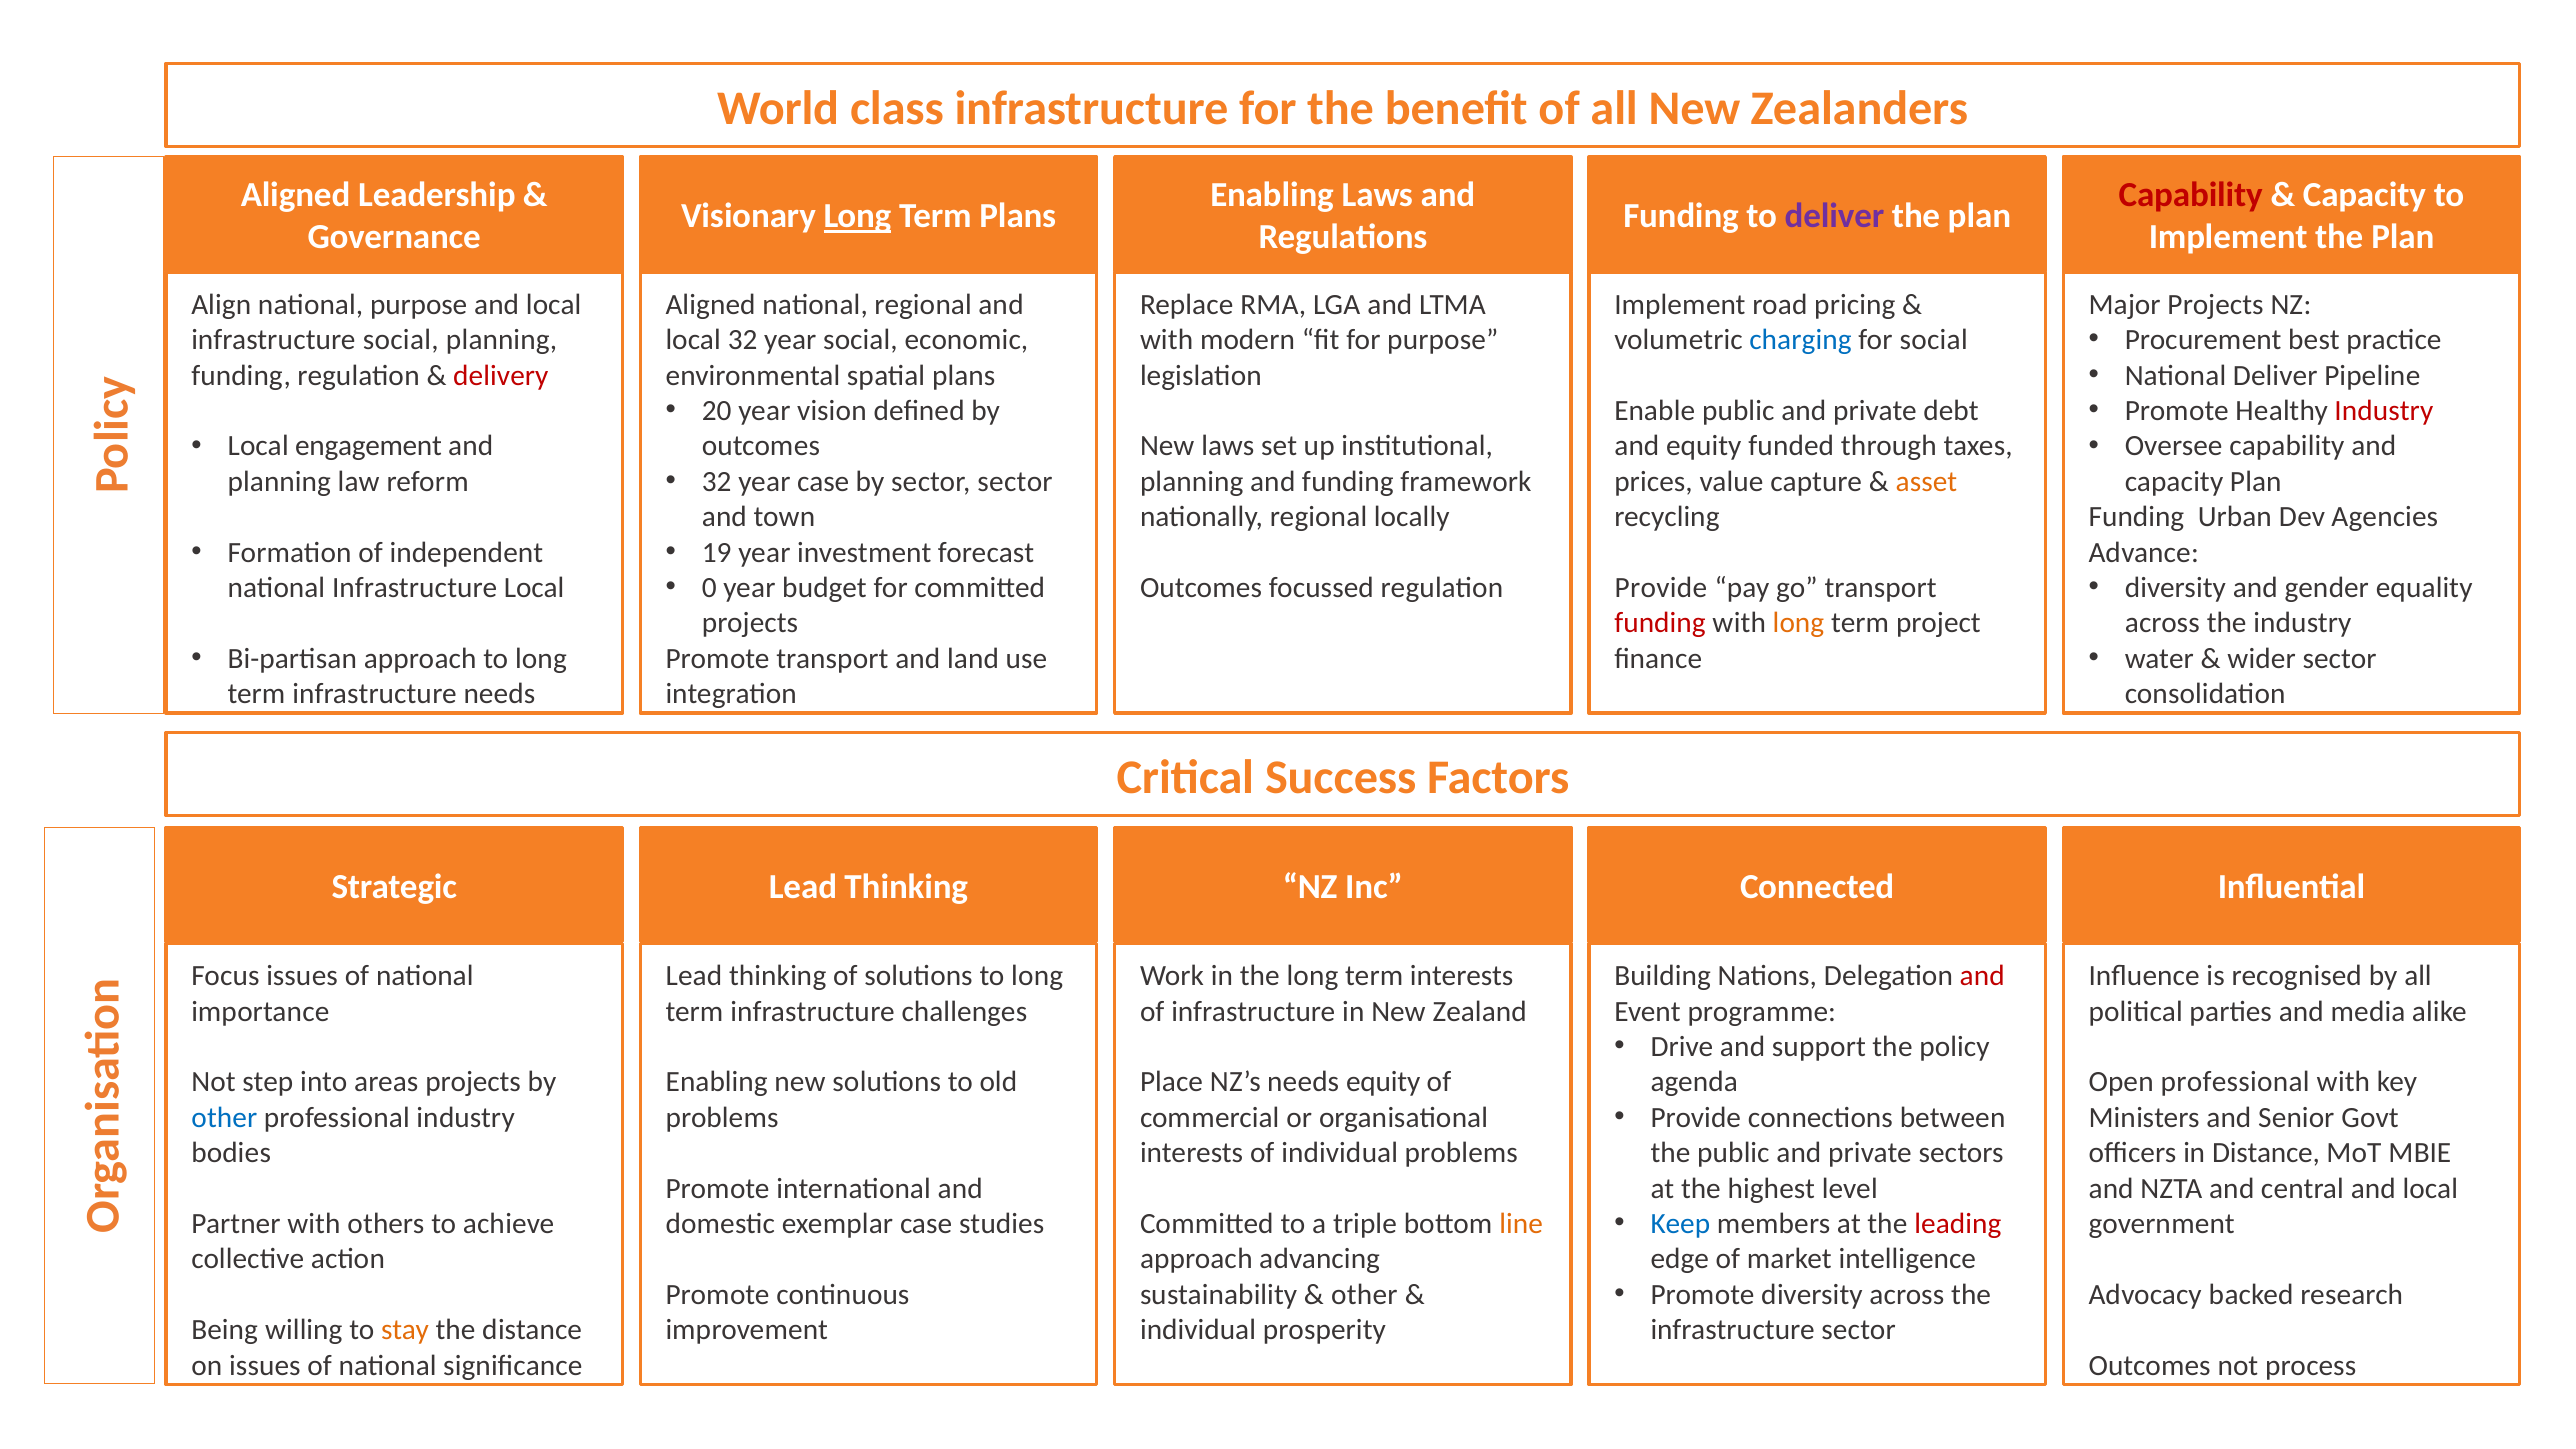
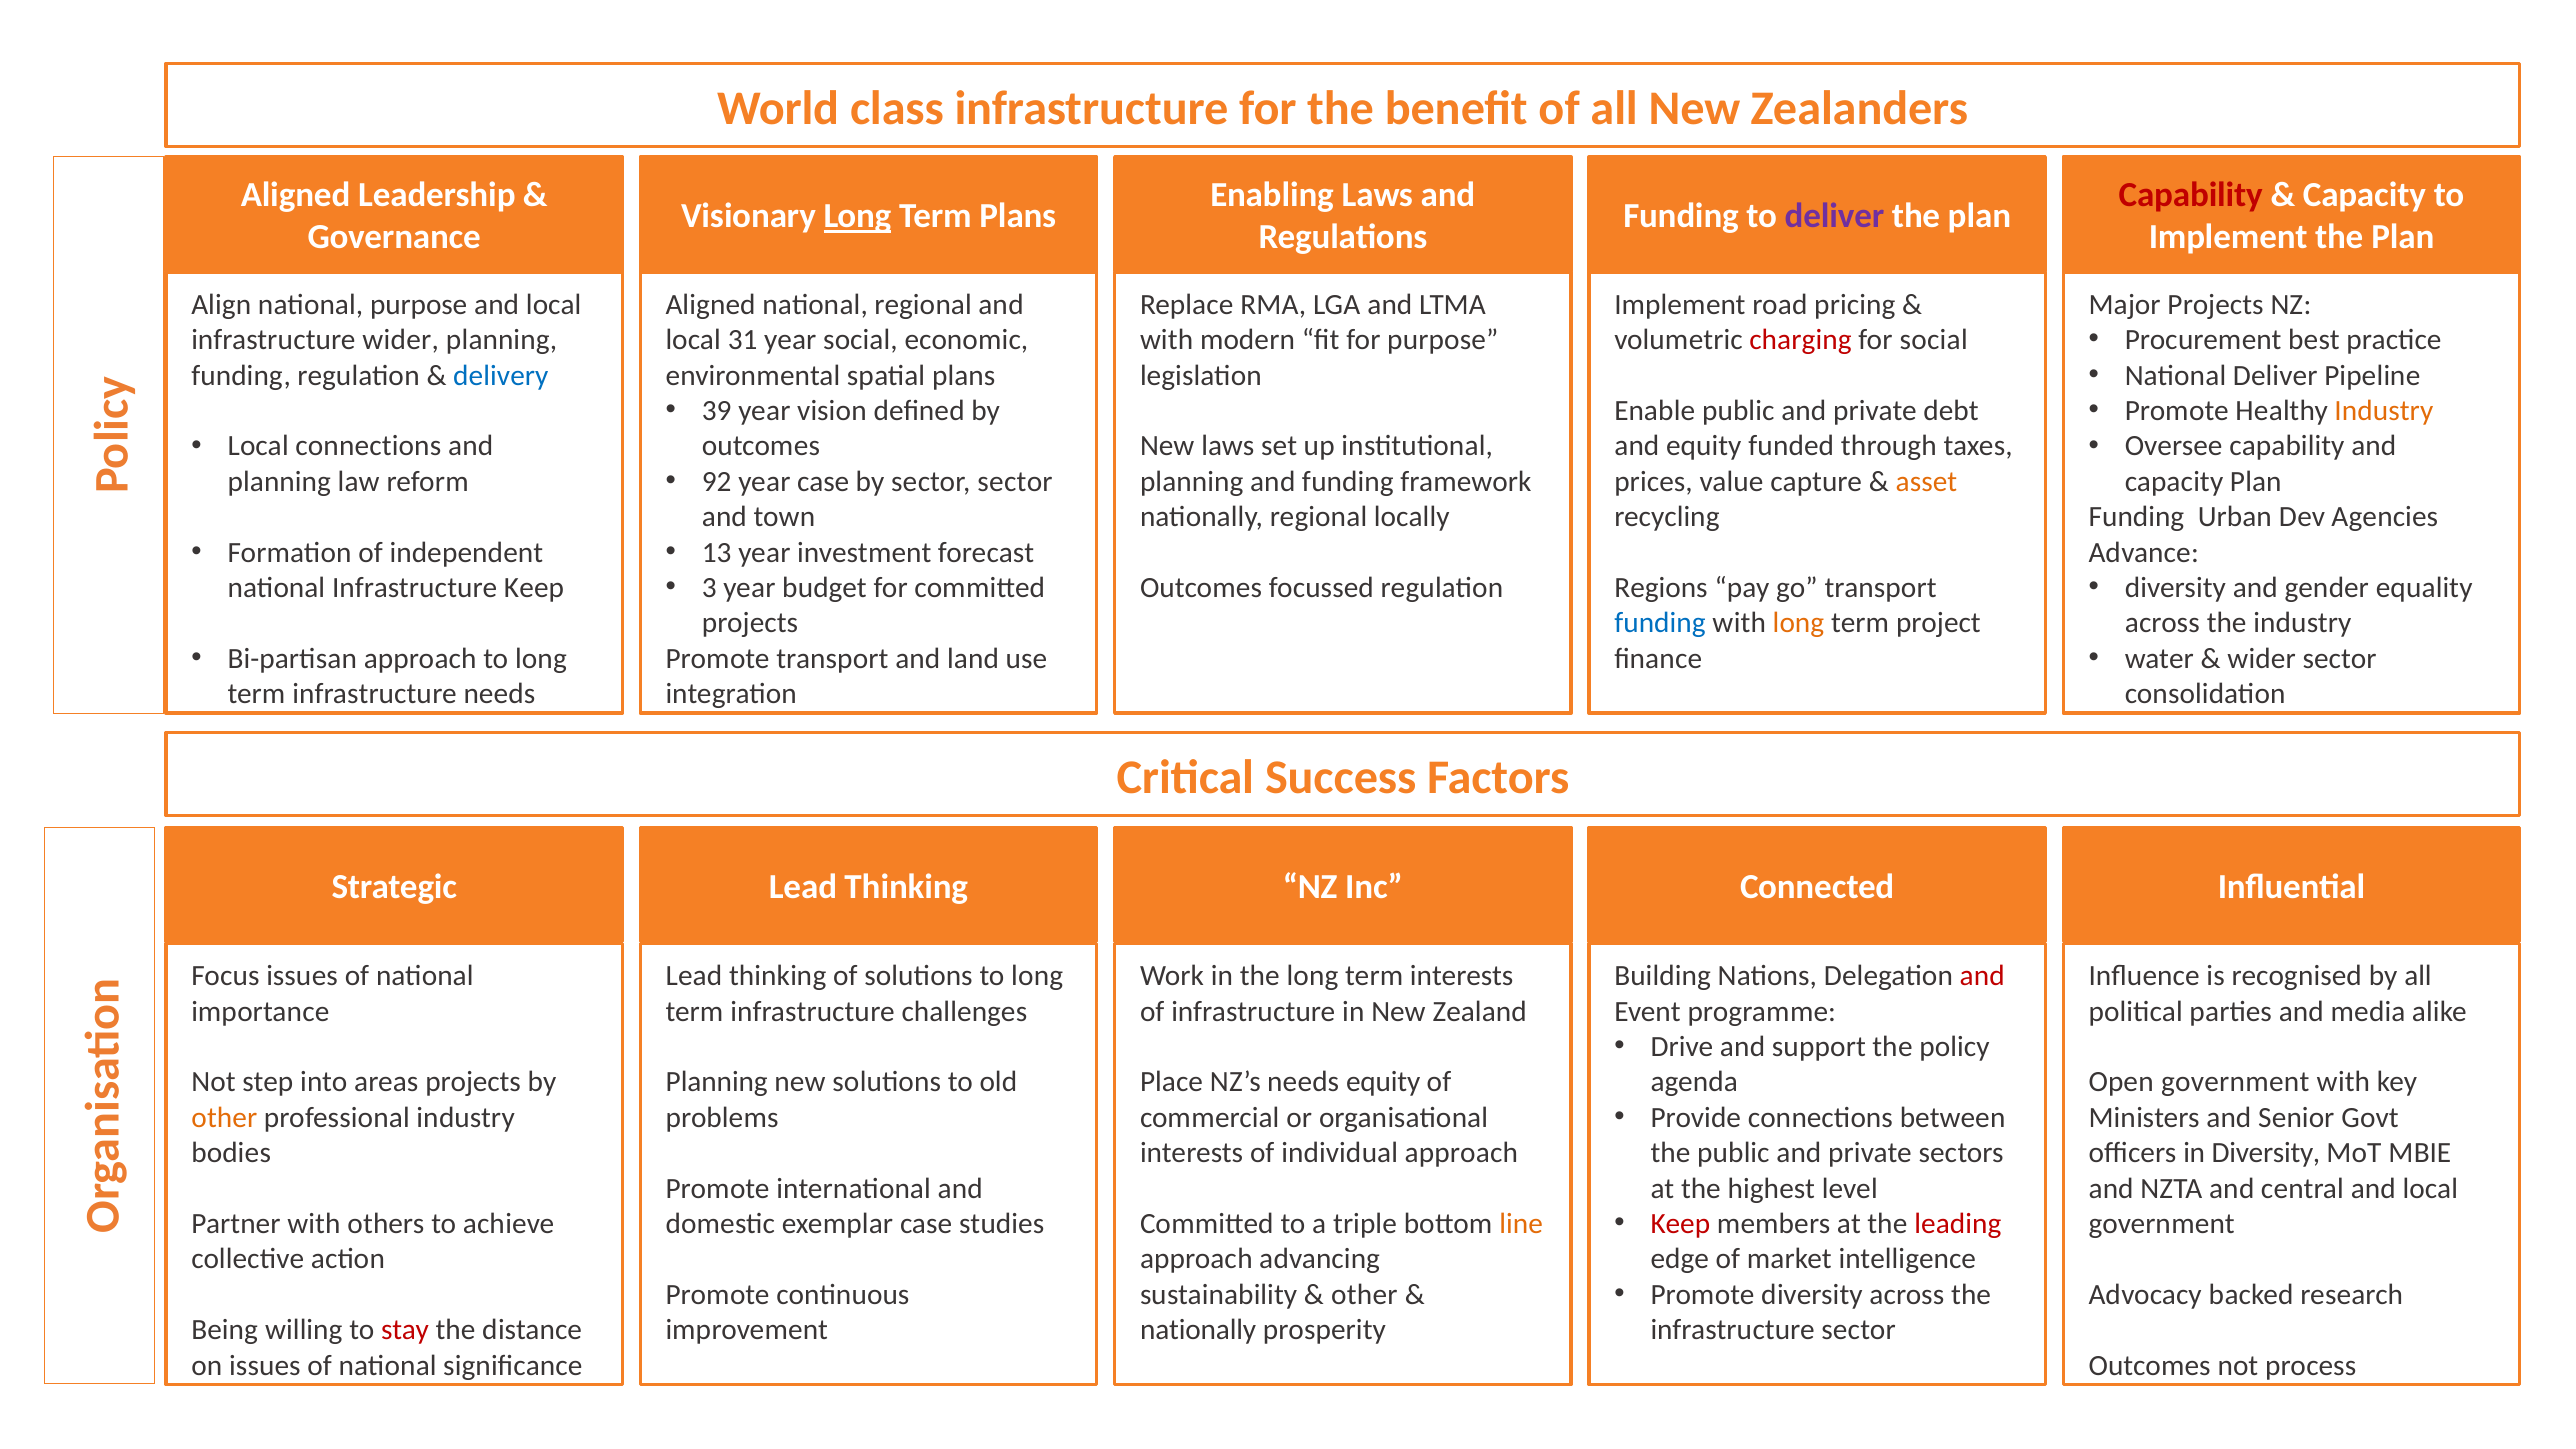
infrastructure social: social -> wider (401, 340)
local 32: 32 -> 31 (743, 340)
charging colour: blue -> red (1800, 340)
delivery colour: red -> blue (501, 375)
20: 20 -> 39 (717, 411)
Industry colour: red -> orange (2384, 411)
Local engagement: engagement -> connections (368, 446)
32: 32 -> 92 (717, 482)
19: 19 -> 13 (717, 552)
0: 0 -> 3 (709, 588)
Infrastructure Local: Local -> Keep (534, 588)
Provide: Provide -> Regions (1661, 588)
funding colour: red -> blue (1660, 623)
Enabling: Enabling -> Planning (717, 1082)
Open professional: professional -> government (2235, 1082)
other colour: blue -> orange (224, 1118)
individual problems: problems -> approach (1461, 1153)
in Distance: Distance -> Diversity (2266, 1153)
Keep colour: blue -> red (1680, 1224)
stay colour: orange -> red (405, 1330)
individual: individual -> nationally (1198, 1330)
